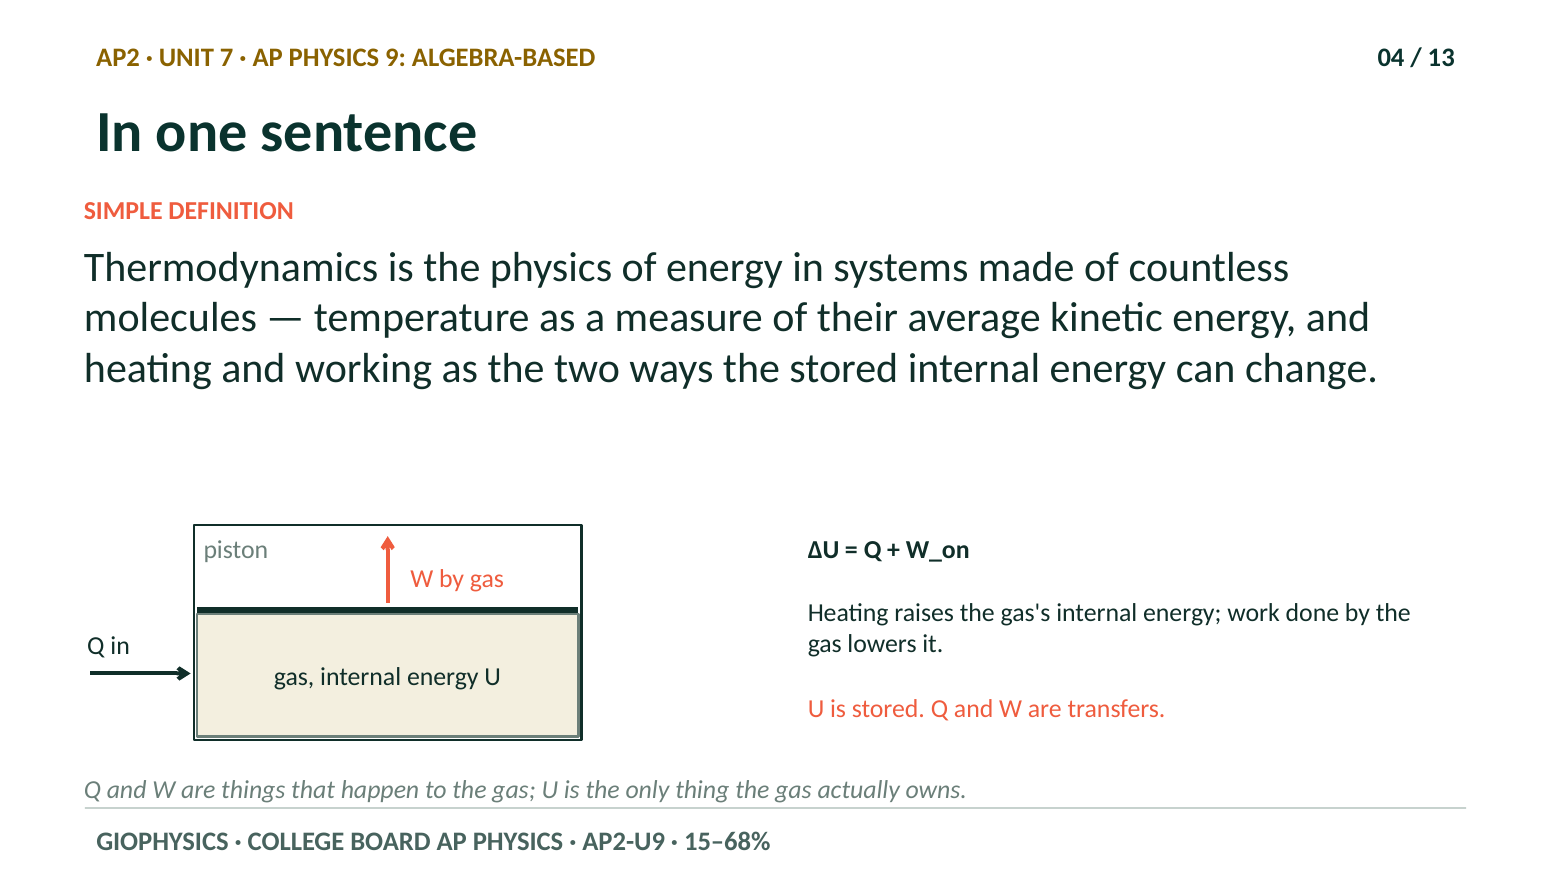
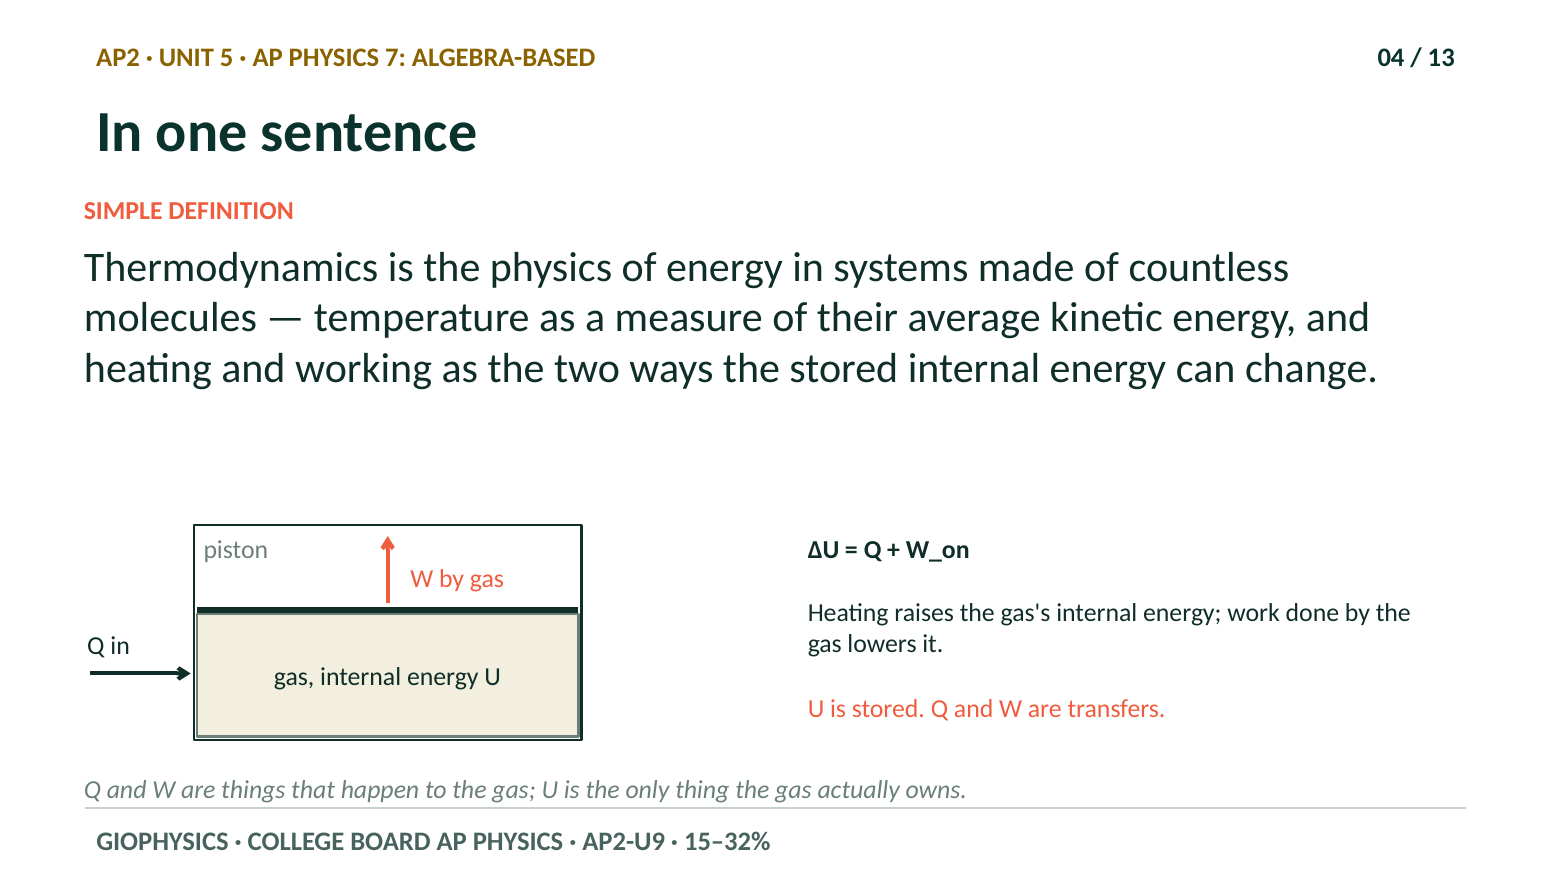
7: 7 -> 5 (227, 57)
9: 9 -> 7 (396, 57)
15–68%: 15–68% -> 15–32% (727, 841)
